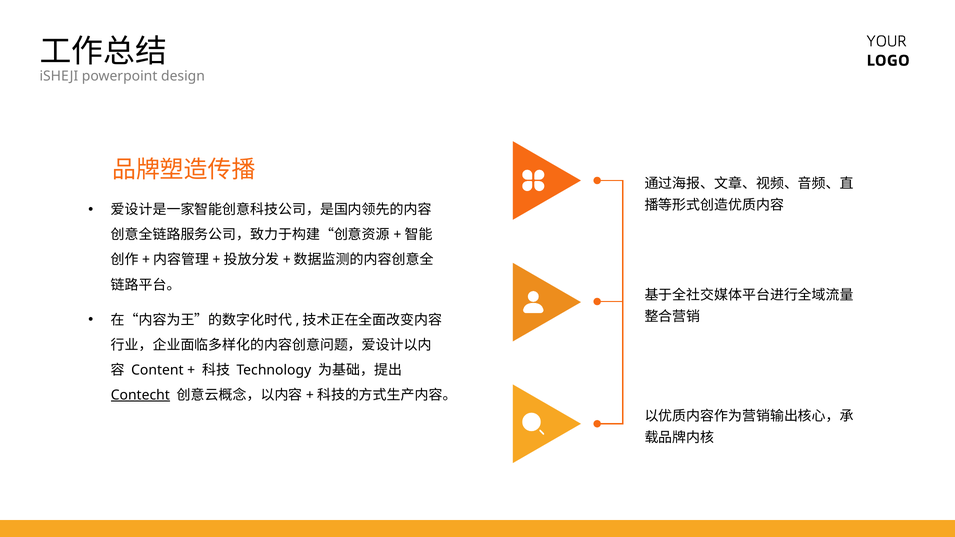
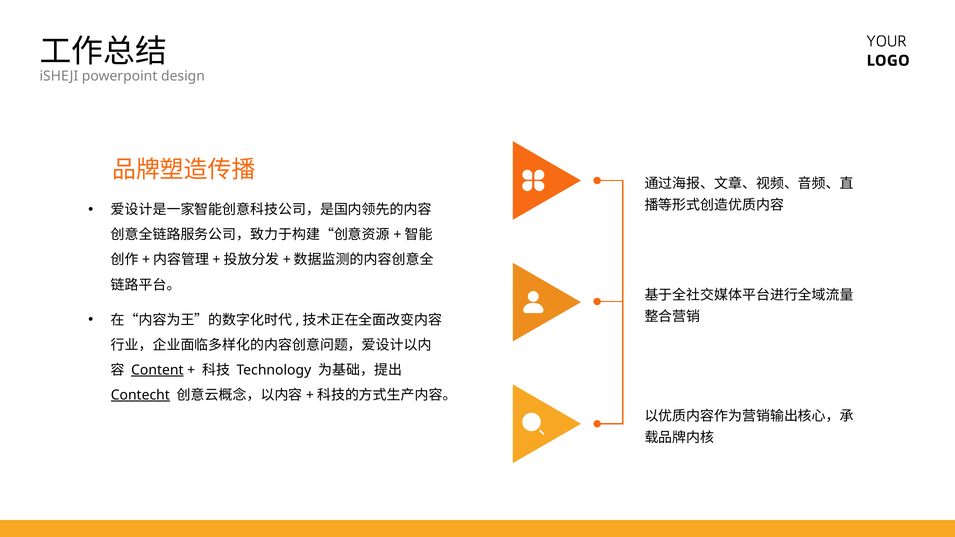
Content underline: none -> present (157, 370)
